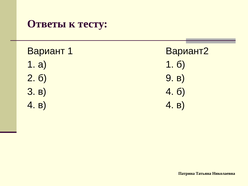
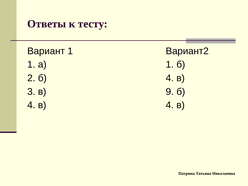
2 б 9: 9 -> 4 (170, 78)
3 в 4: 4 -> 9 (170, 92)
